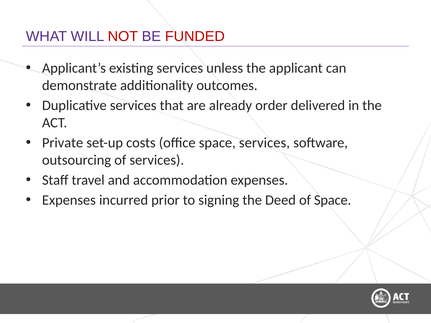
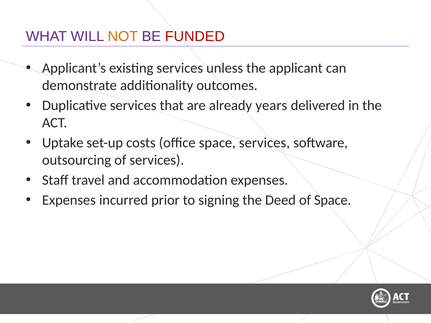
NOT colour: red -> orange (123, 36)
order: order -> years (271, 106)
Private: Private -> Uptake (63, 143)
